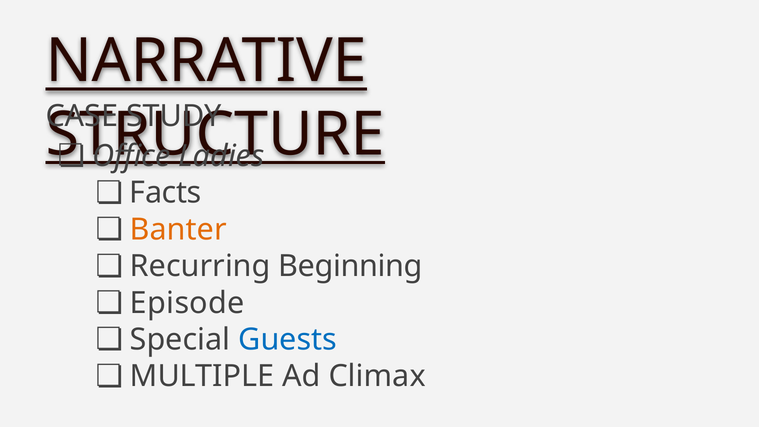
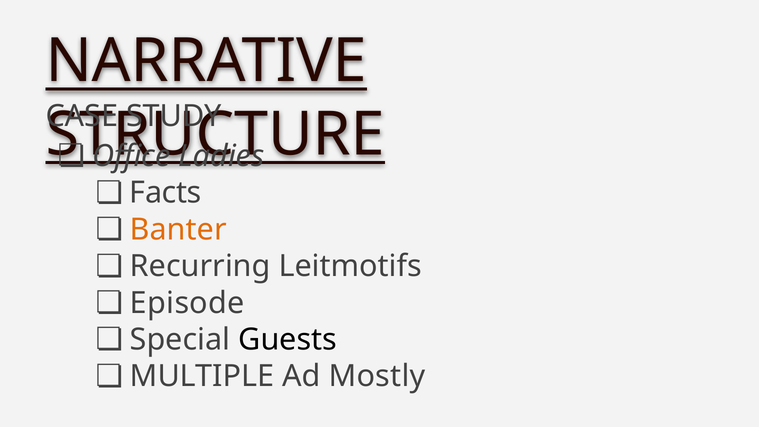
Beginning: Beginning -> Leitmotifs (350, 266)
Guests colour: blue -> black (288, 340)
Climax: Climax -> Mostly (377, 376)
